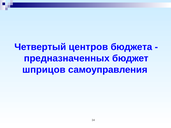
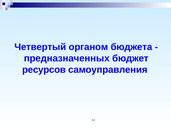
центров: центров -> органом (88, 47)
шприцов: шприцов -> ресурсов (44, 70)
